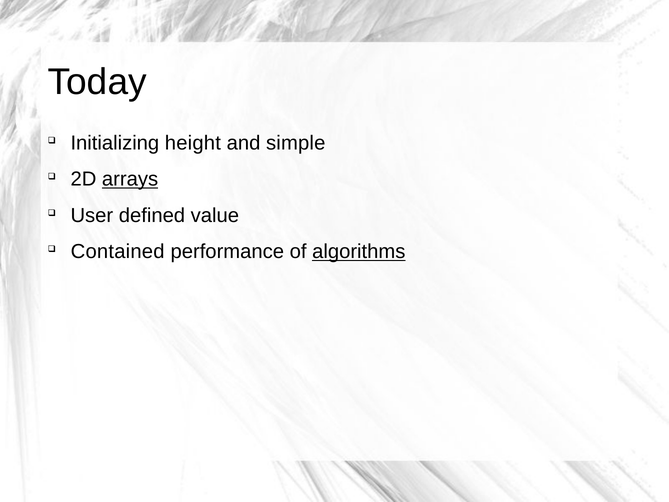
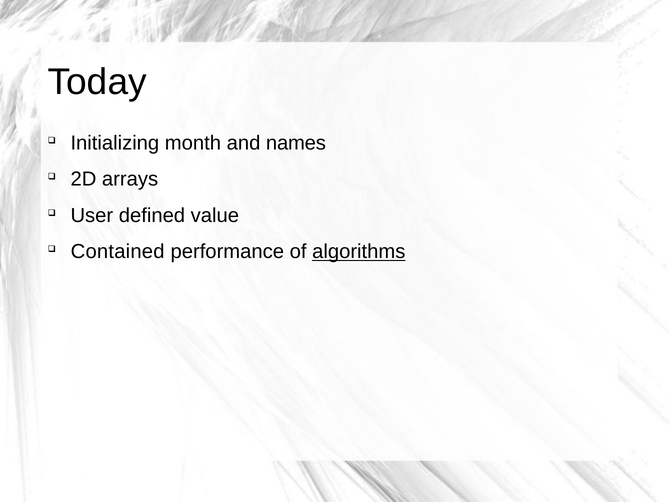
height: height -> month (193, 143)
simple: simple -> names (296, 143)
arrays underline: present -> none (130, 179)
